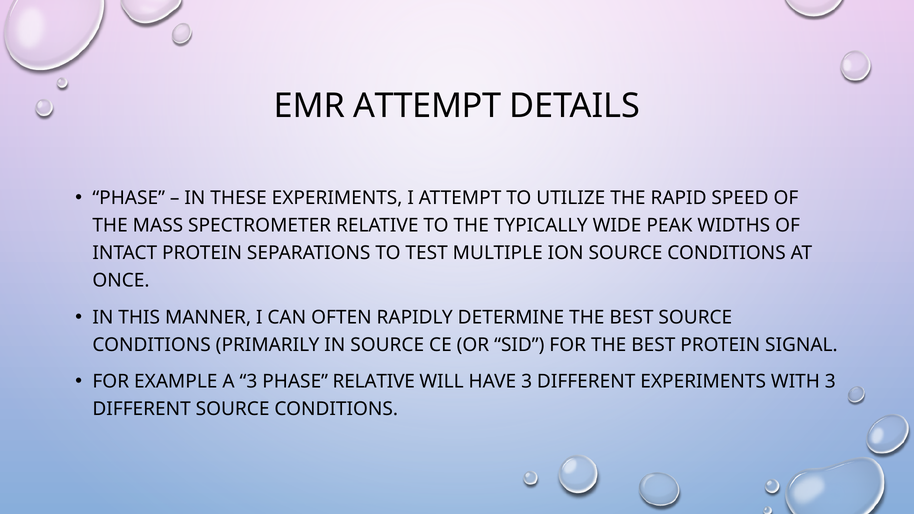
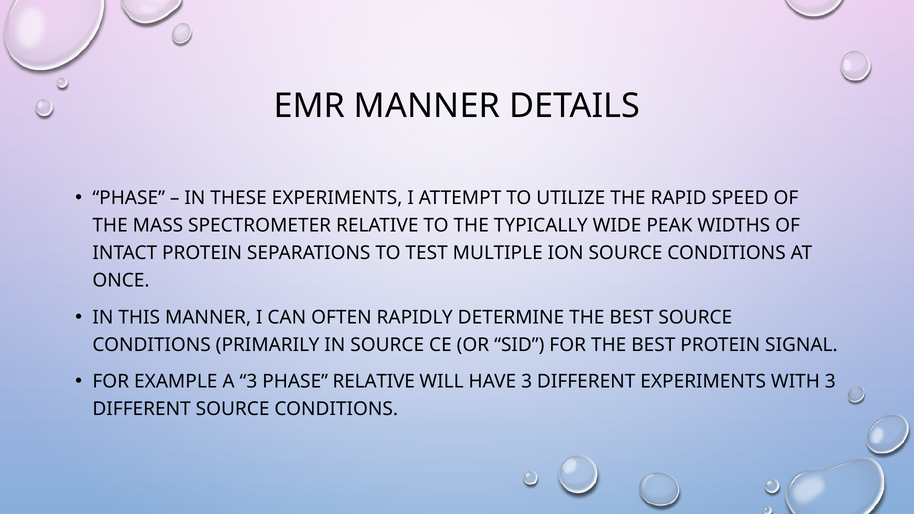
EMR ATTEMPT: ATTEMPT -> MANNER (427, 106)
